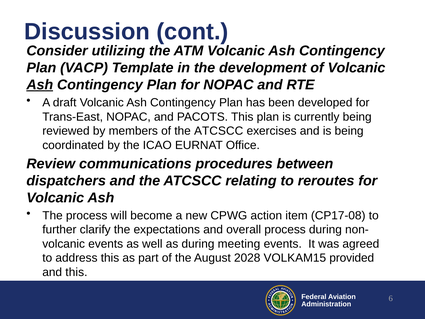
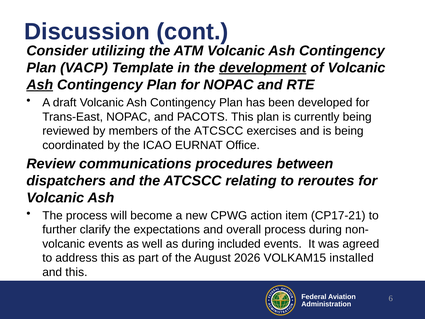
development underline: none -> present (263, 68)
CP17-08: CP17-08 -> CP17-21 (338, 215)
meeting: meeting -> included (239, 244)
2028: 2028 -> 2026 (247, 258)
provided: provided -> installed (352, 258)
